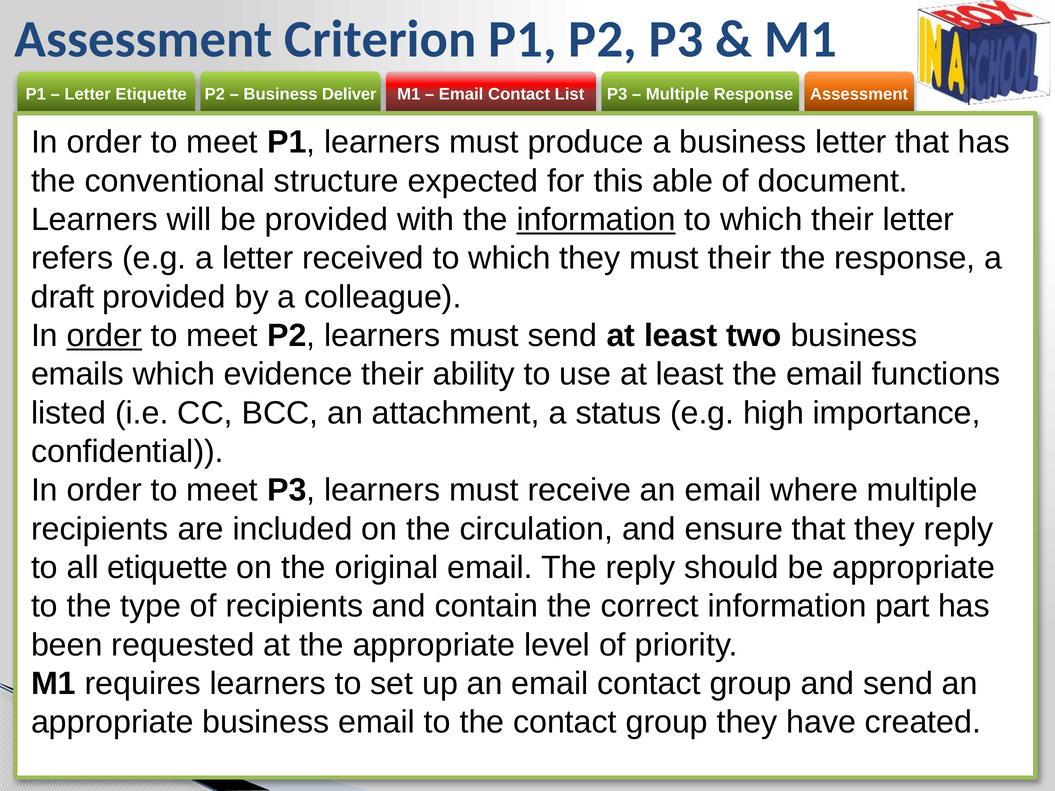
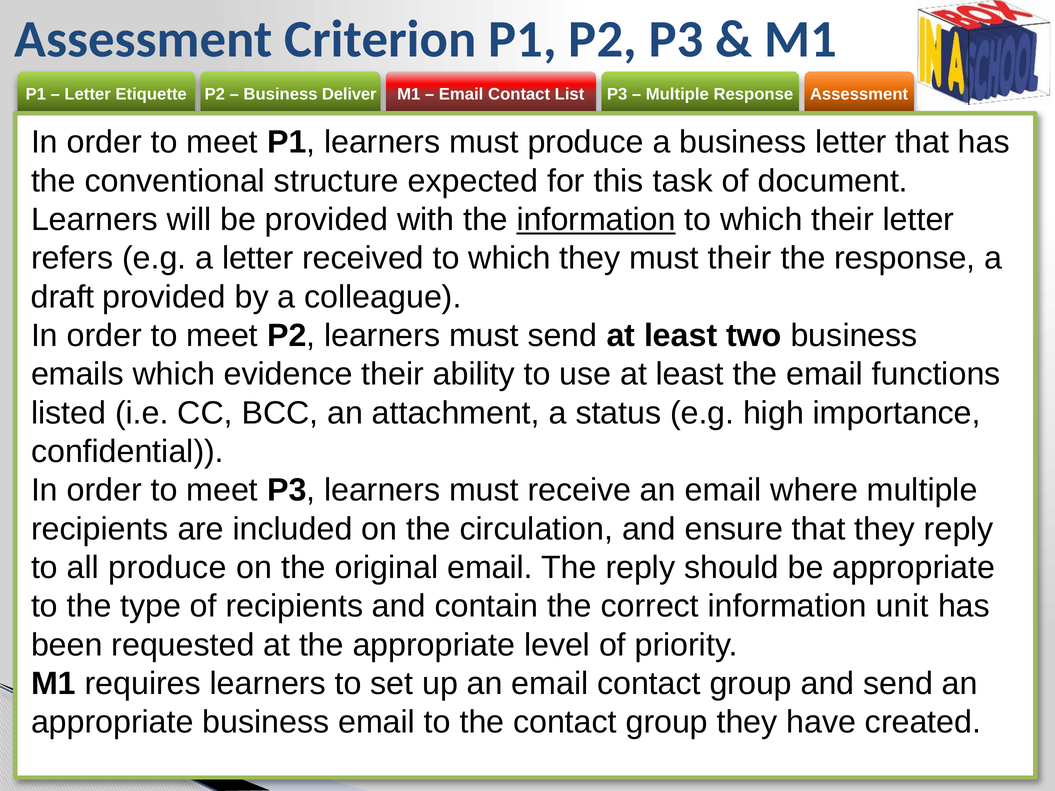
able: able -> task (683, 181)
order underline: present -> none (104, 336)
all etiquette: etiquette -> produce (168, 568)
part: part -> unit (902, 606)
